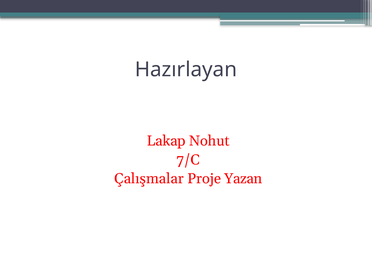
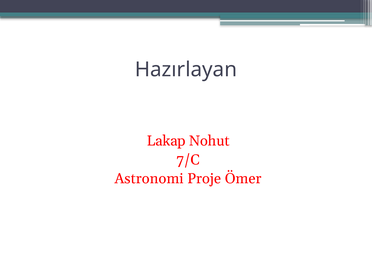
Çalışmalar: Çalışmalar -> Astronomi (149, 179)
Yazan: Yazan -> Ömer (243, 179)
